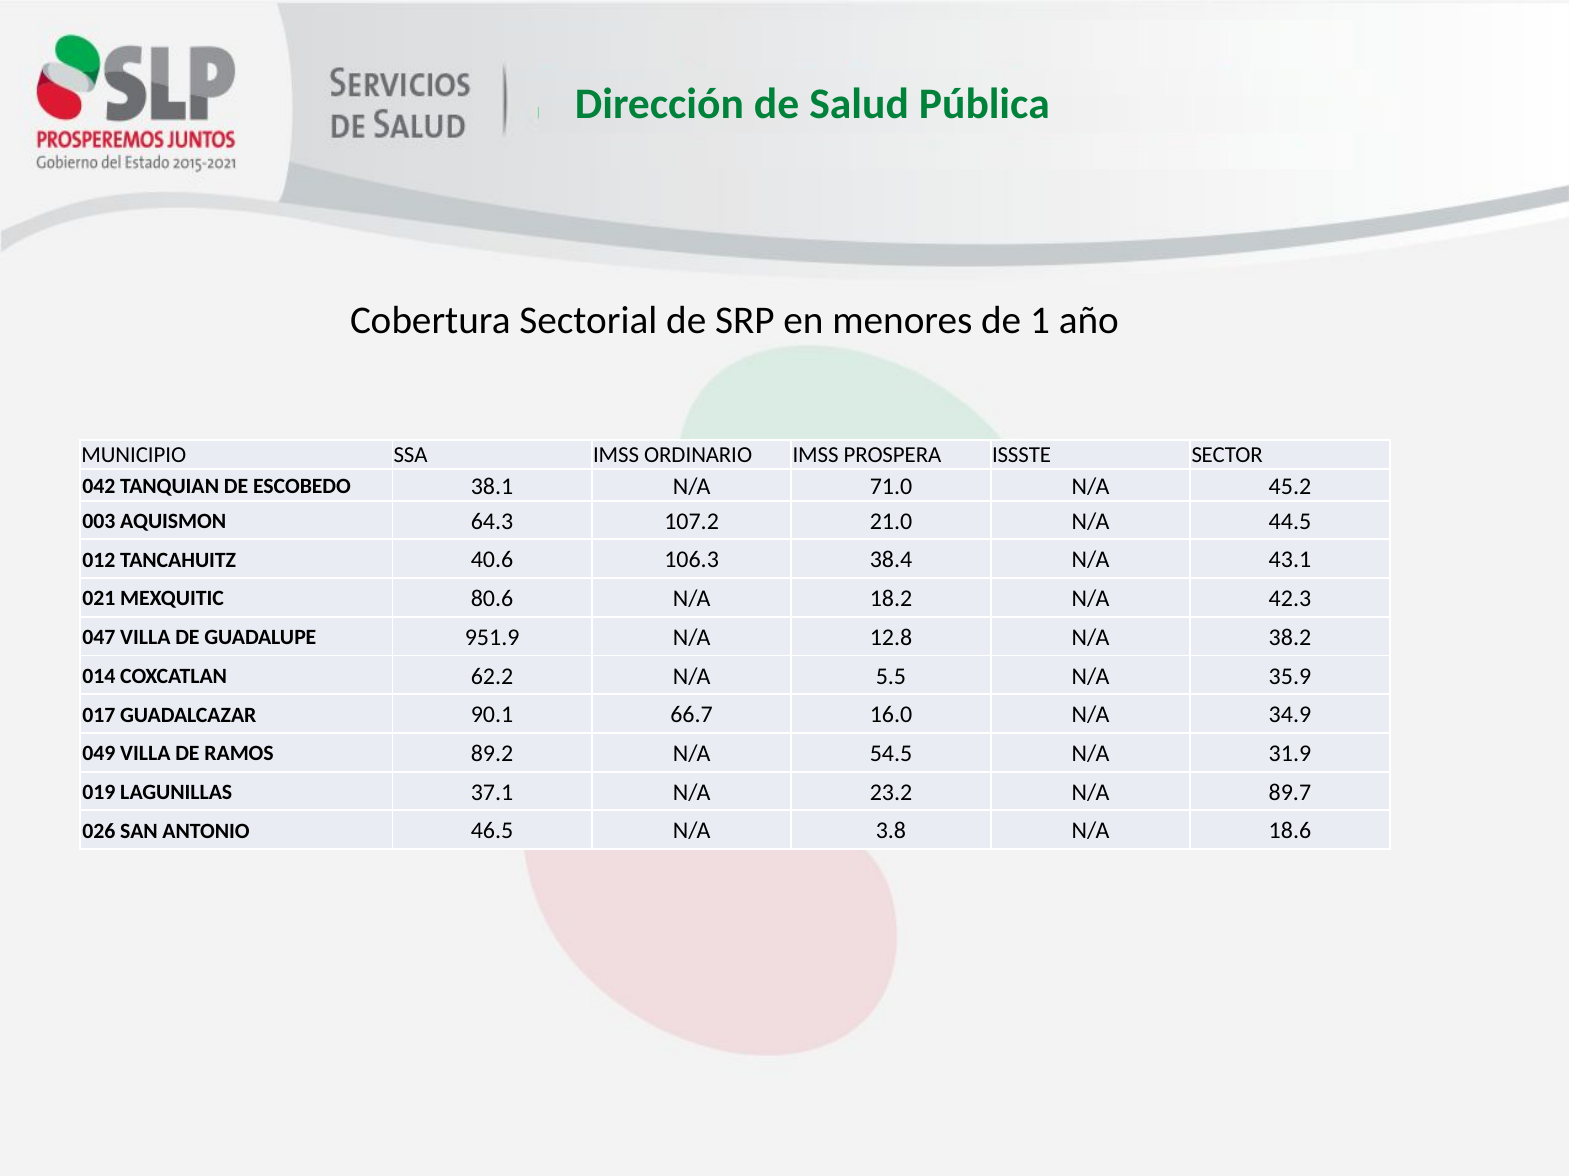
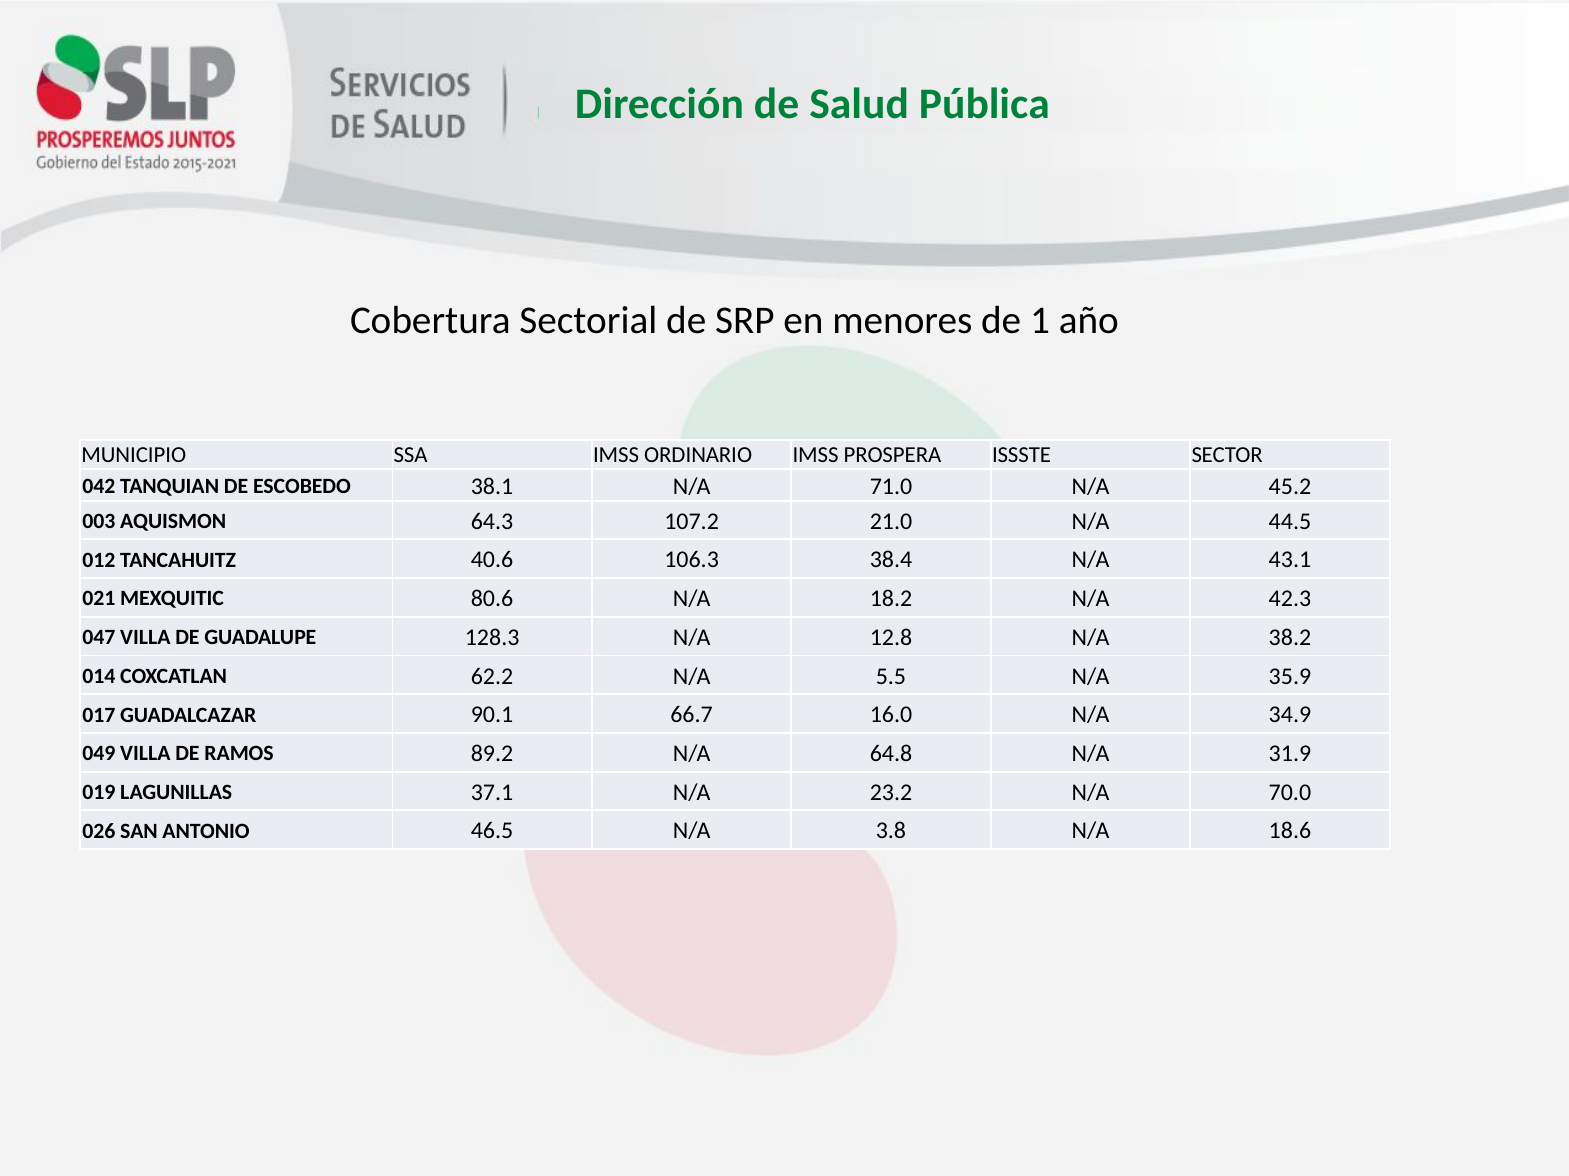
951.9: 951.9 -> 128.3 (492, 638)
54.5: 54.5 -> 64.8 (891, 754)
89.7: 89.7 -> 70.0 (1290, 793)
